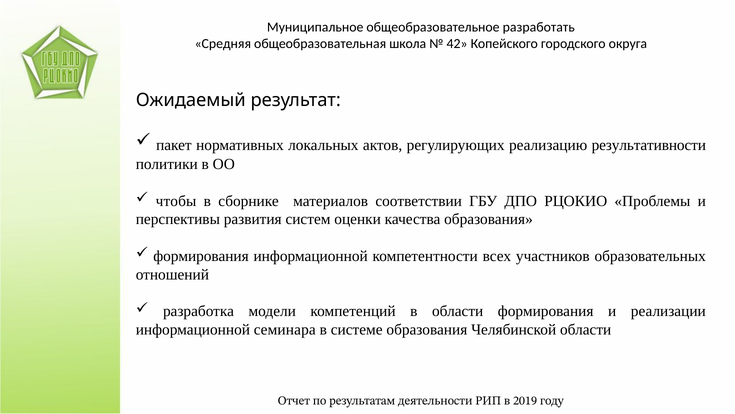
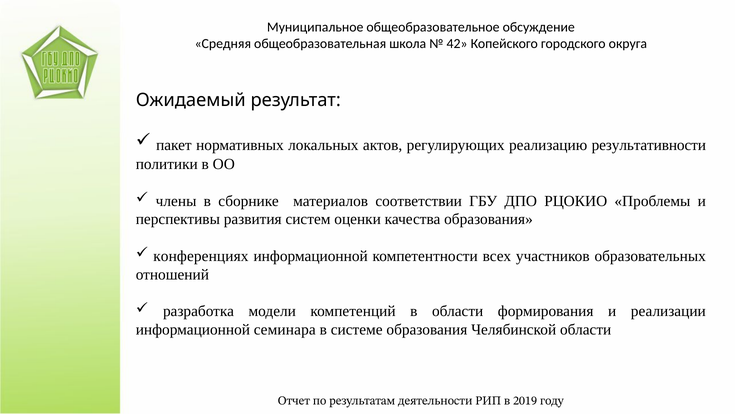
разработать: разработать -> обсуждение (539, 27)
чтобы: чтобы -> члены (176, 201)
формирования: формирования -> конференциях (201, 256)
